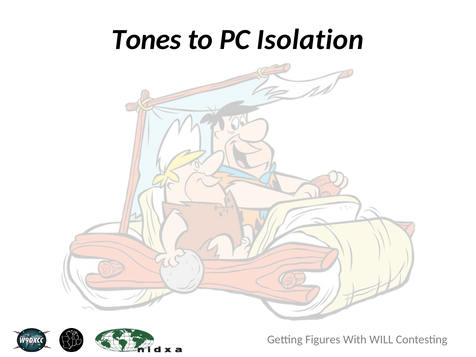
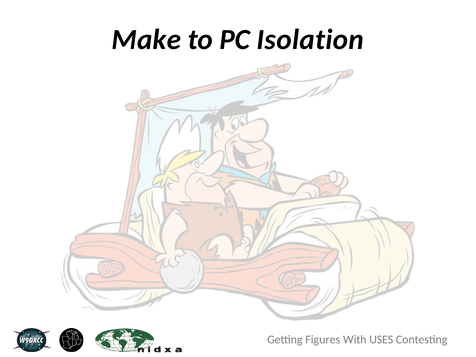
Tones: Tones -> Make (146, 40)
WILL: WILL -> USES (381, 340)
